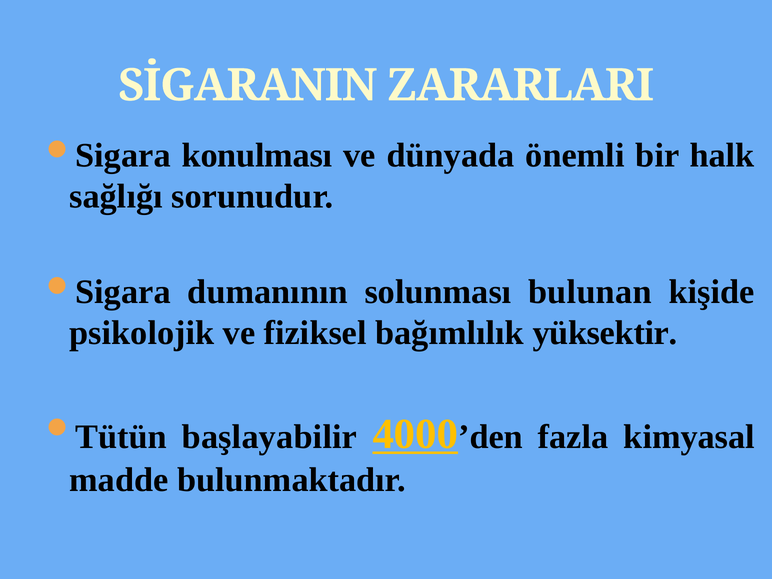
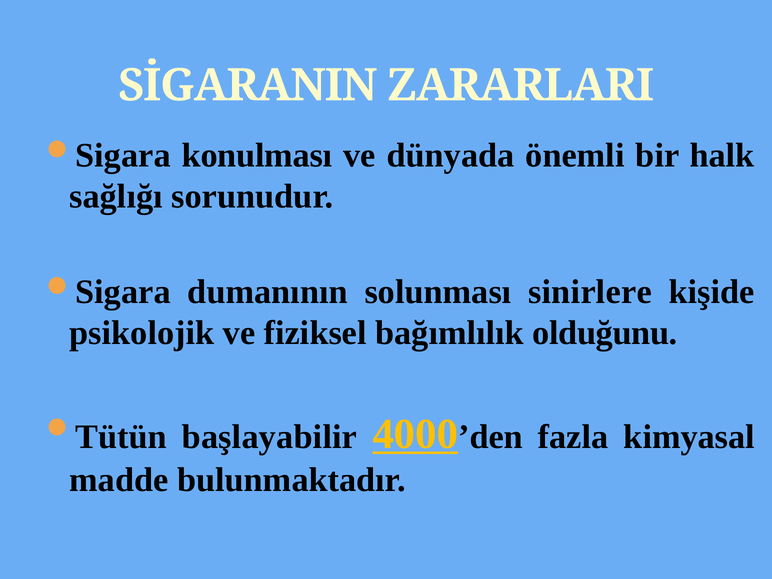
bulunan: bulunan -> sinirlere (590, 292)
yüksektir: yüksektir -> olduğunu (605, 333)
